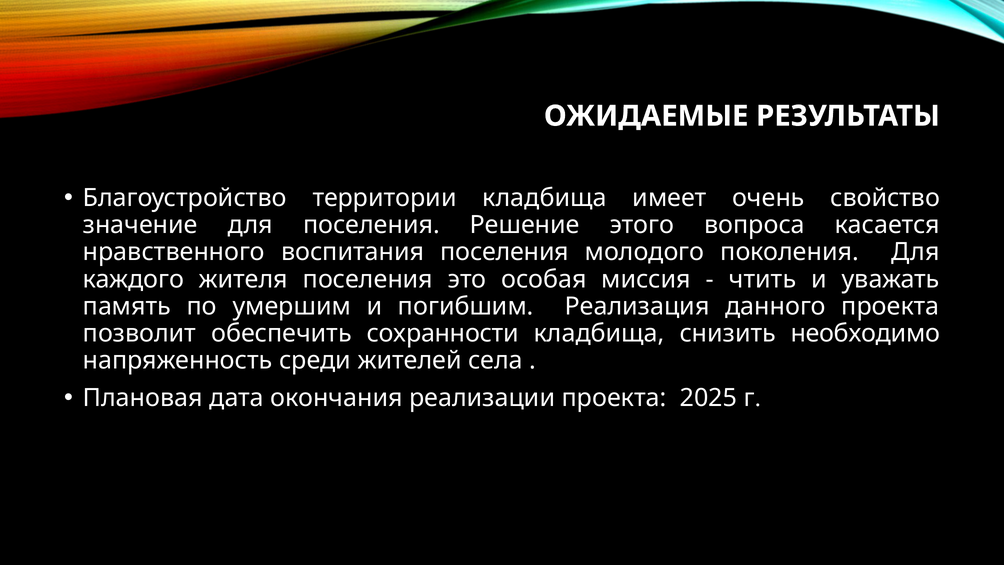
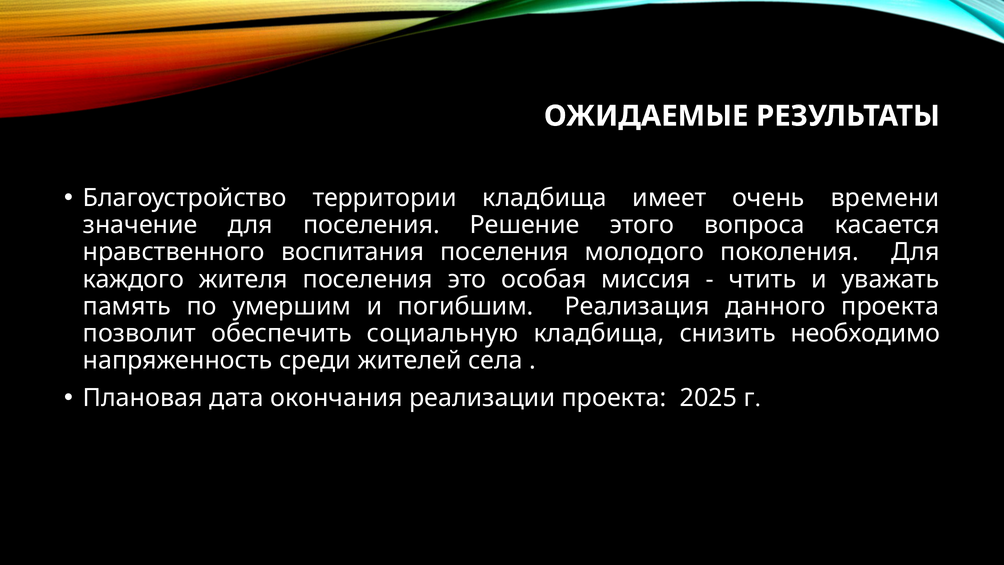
свойство: свойство -> времени (885, 198)
сохранности: сохранности -> социальную (443, 333)
